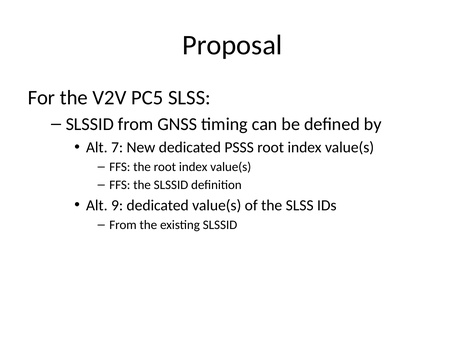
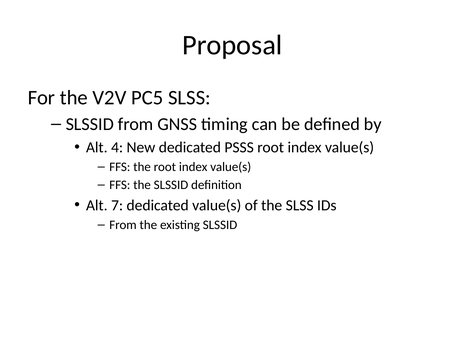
7: 7 -> 4 (117, 147)
9: 9 -> 7 (117, 205)
